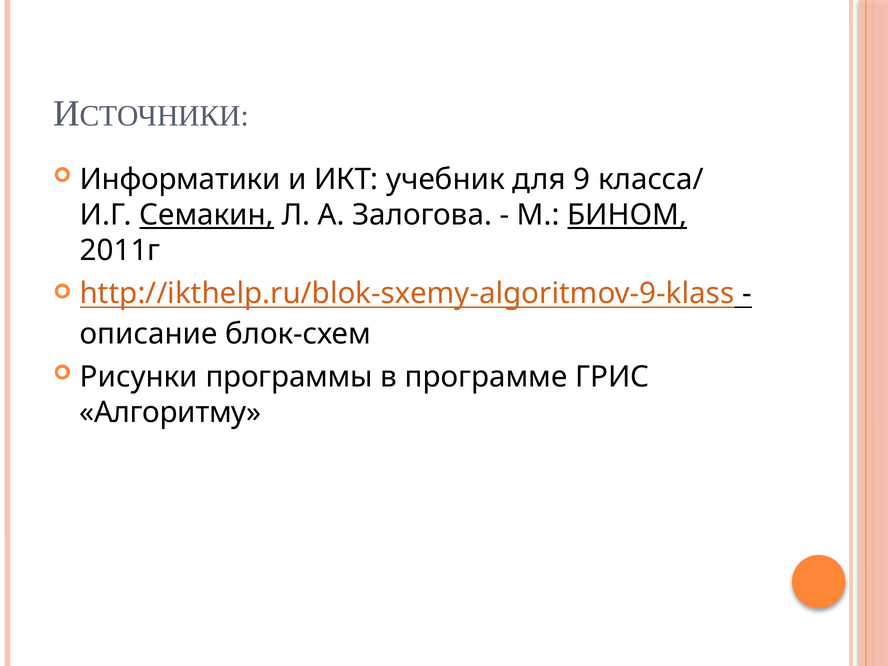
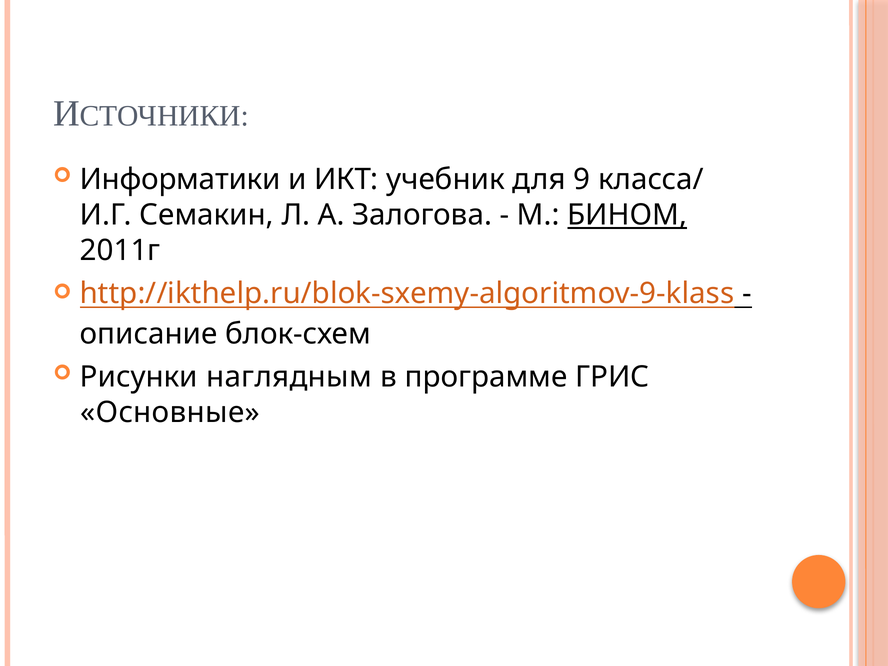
Семакин underline: present -> none (207, 215)
программы: программы -> наглядным (289, 377)
Алгоритму: Алгоритму -> Основные (170, 412)
